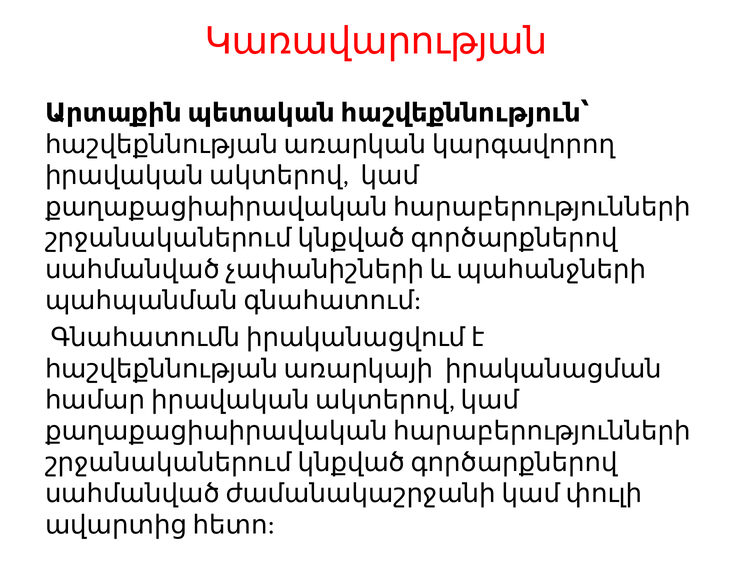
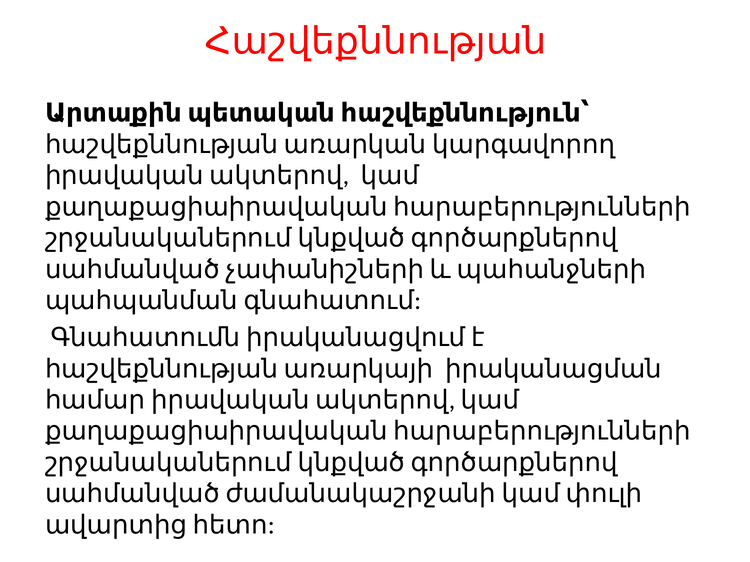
Կառավարության: Կառավարության -> Հաշվեքննության (376, 42)
